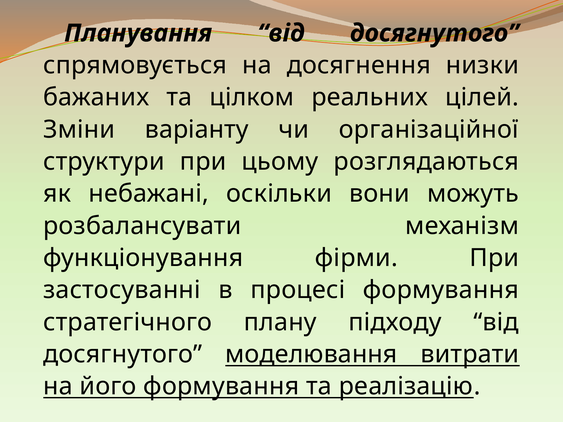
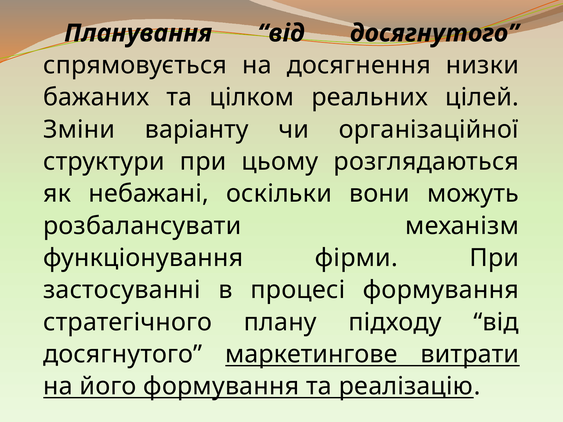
моделювання: моделювання -> маркетингове (311, 354)
